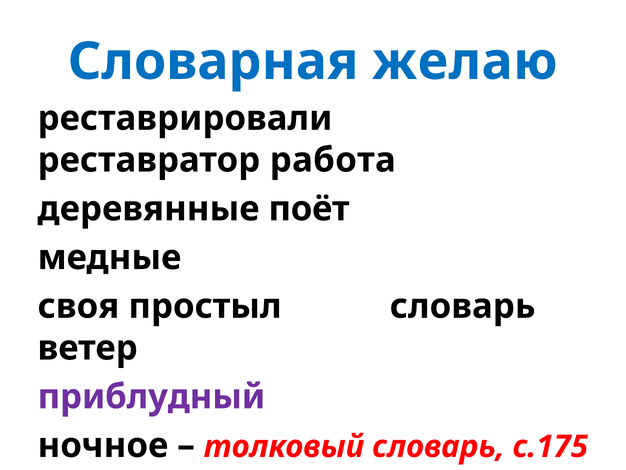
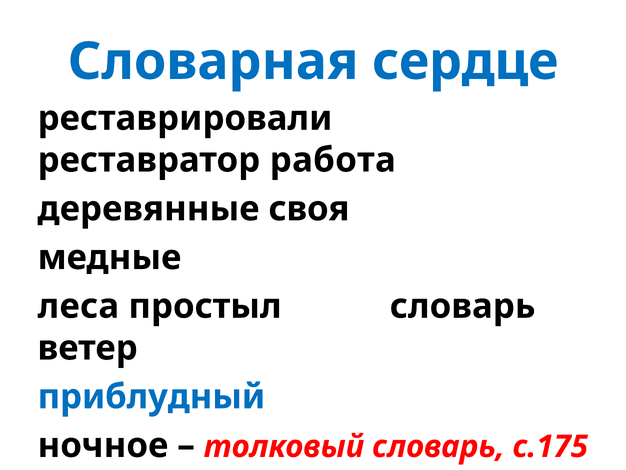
желаю: желаю -> сердце (465, 62)
поёт: поёт -> своя (309, 209)
своя: своя -> леса (78, 306)
приблудный colour: purple -> blue (151, 396)
